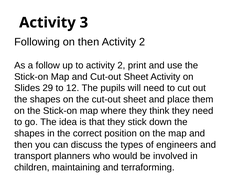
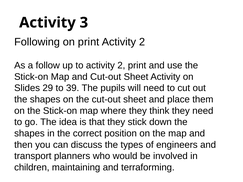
on then: then -> print (89, 42)
12: 12 -> 39 (73, 88)
